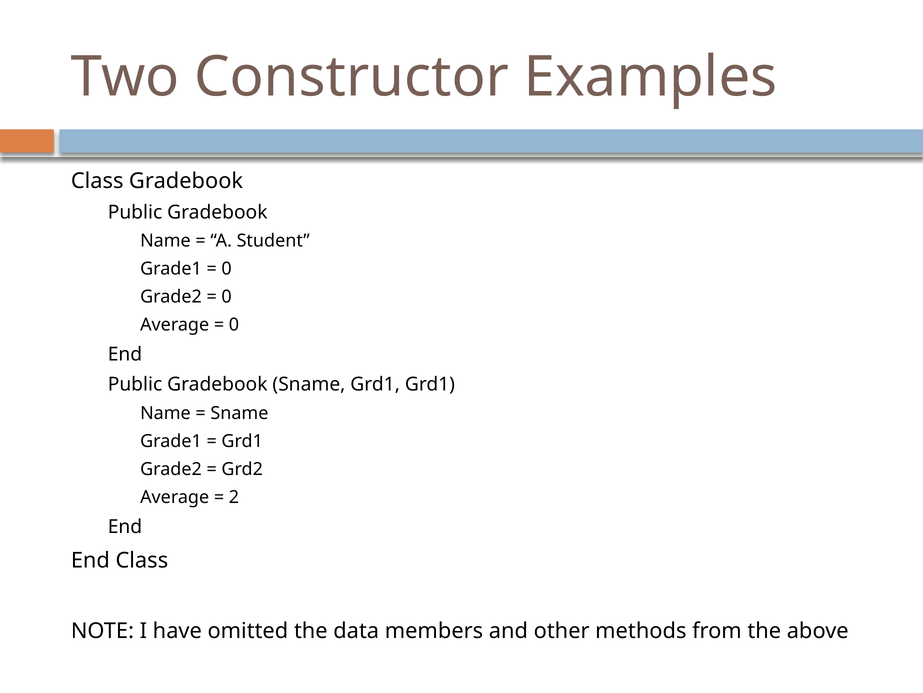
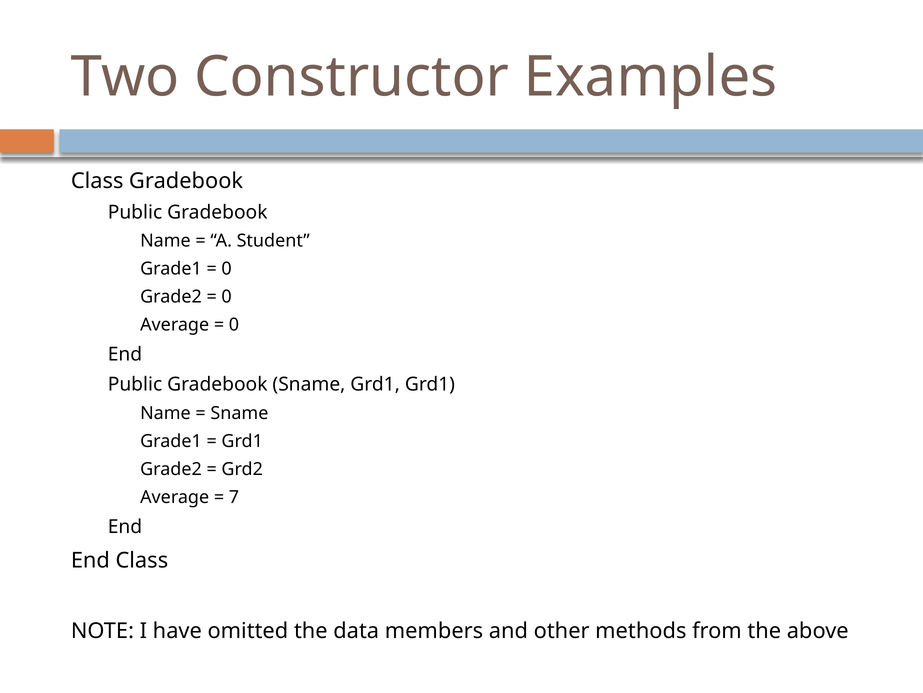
2: 2 -> 7 (234, 497)
